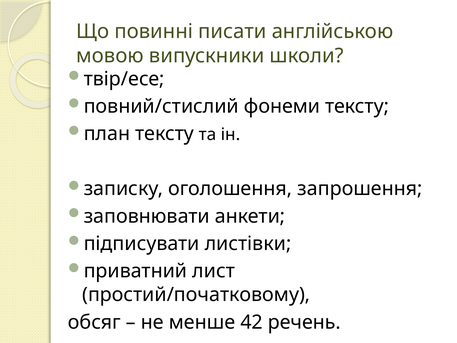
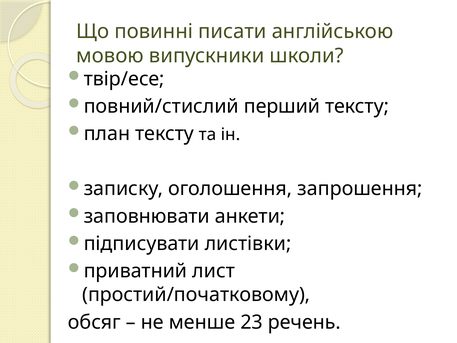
фонеми: фонеми -> перший (282, 106)
42: 42 -> 23 (252, 322)
